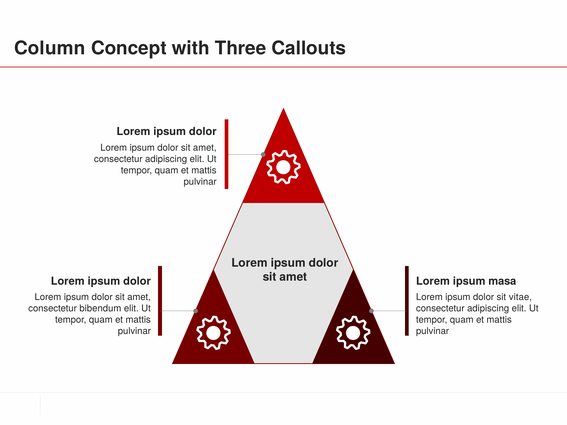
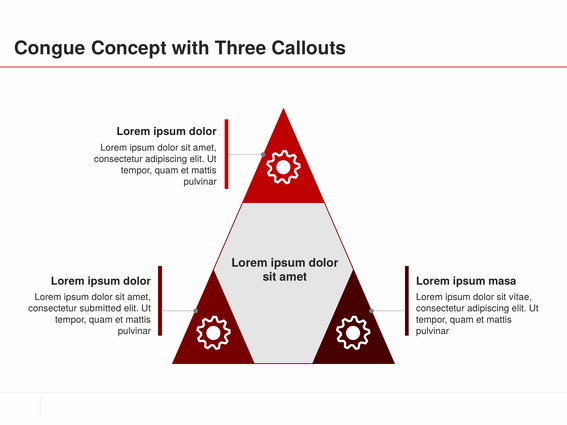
Column: Column -> Congue (50, 48)
bibendum: bibendum -> submitted (100, 309)
